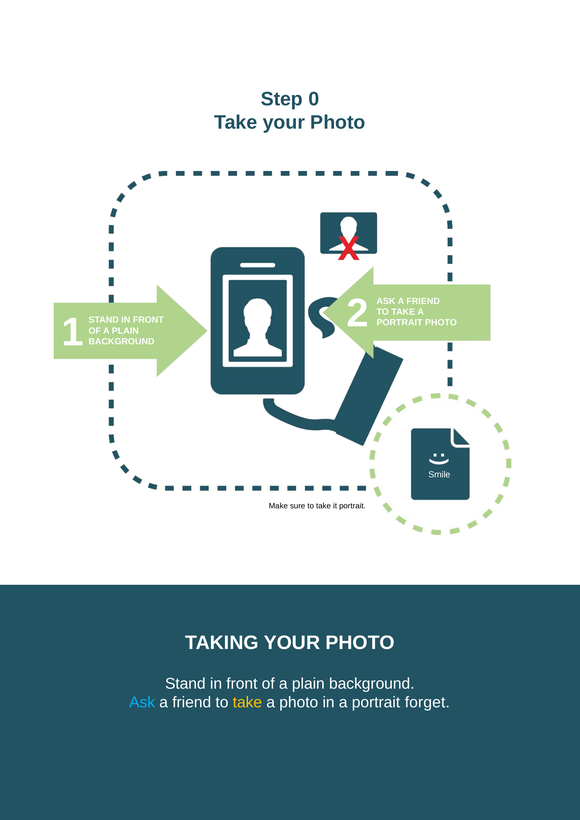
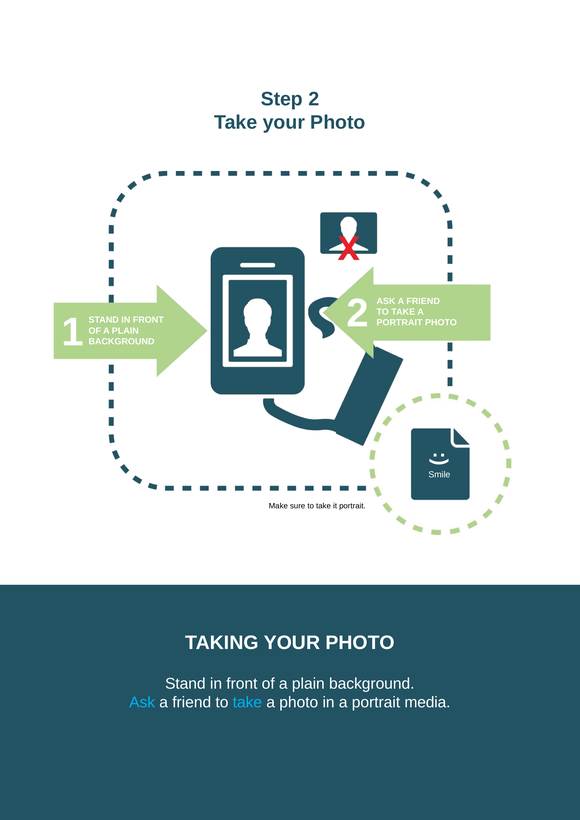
0: 0 -> 2 (314, 99)
take colour: yellow -> light blue (247, 703)
forget: forget -> media (427, 703)
